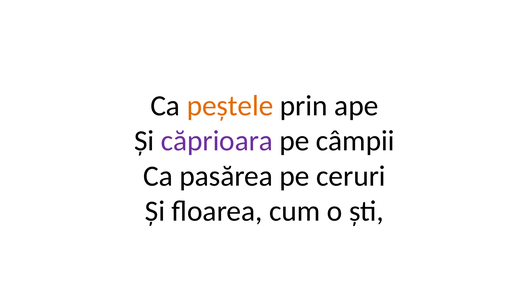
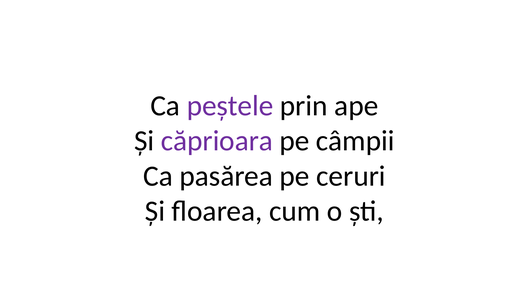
peștele colour: orange -> purple (230, 106)
